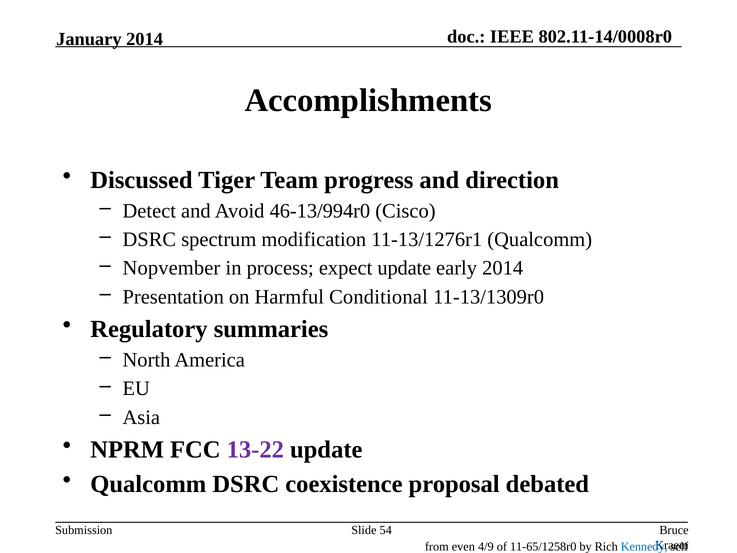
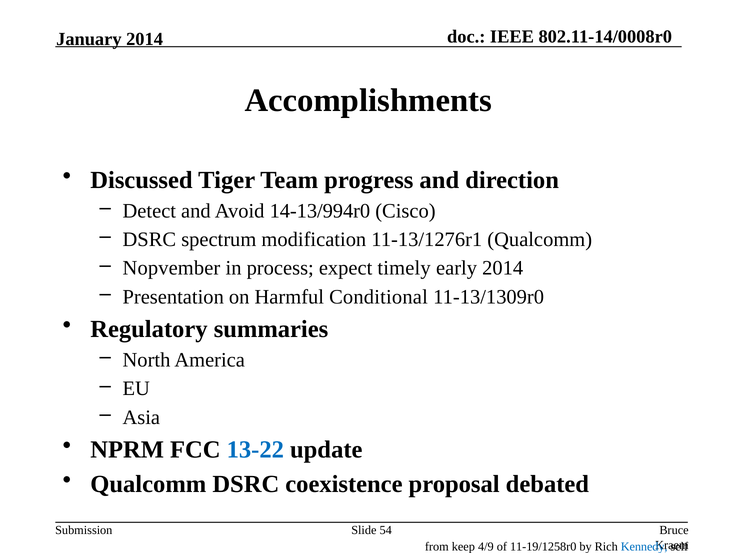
46-13/994r0: 46-13/994r0 -> 14-13/994r0 (320, 211)
expect update: update -> timely (404, 268)
13-22 colour: purple -> blue (255, 449)
even: even -> keep (463, 546)
11-65/1258r0: 11-65/1258r0 -> 11-19/1258r0 (543, 546)
